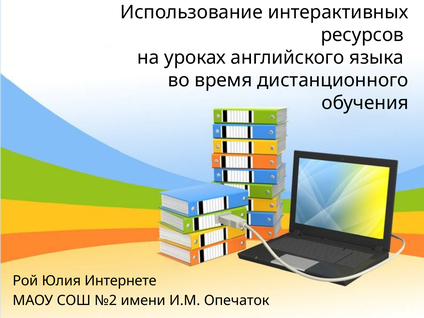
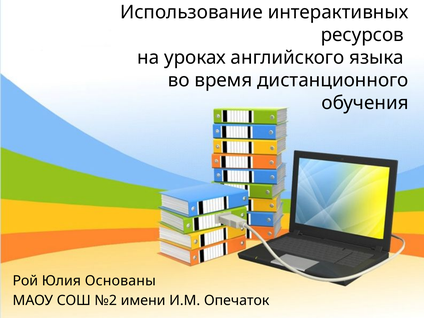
Интернете: Интернете -> Основаны (120, 281)
